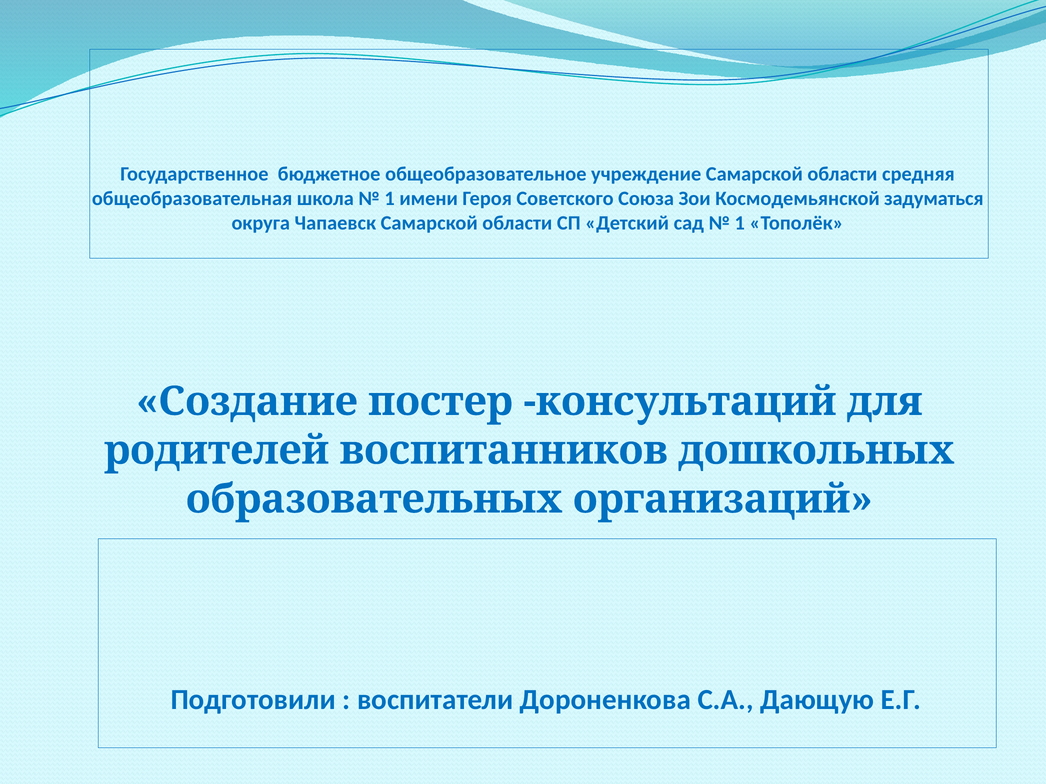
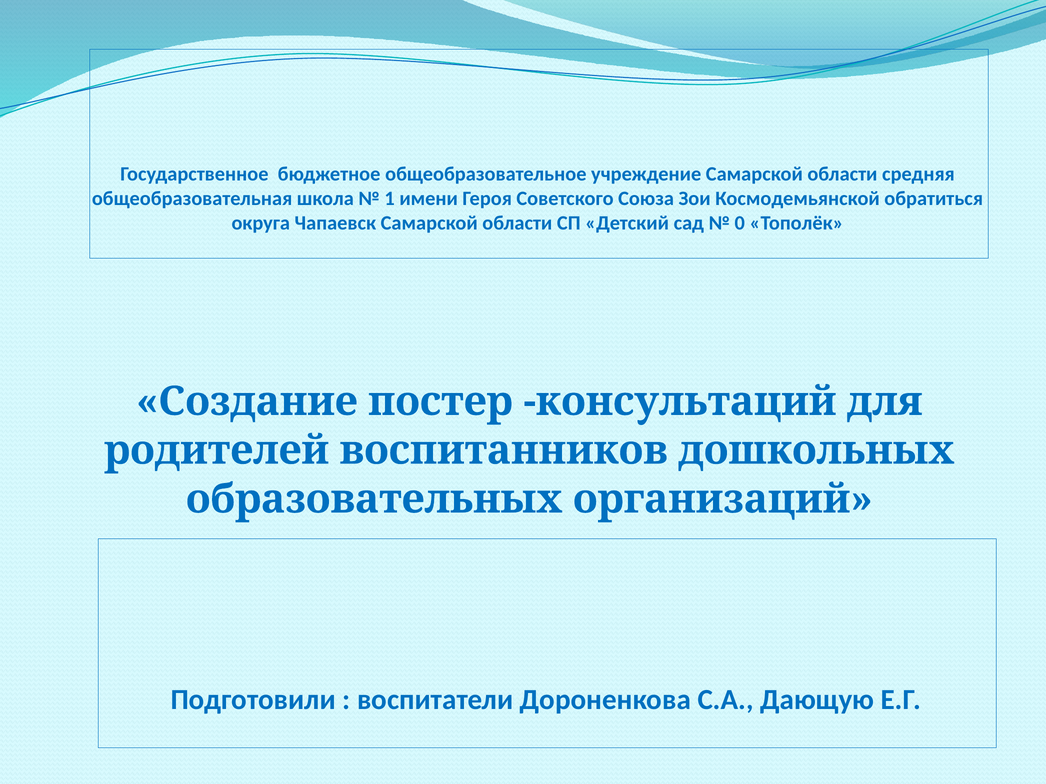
задуматься: задуматься -> обратиться (934, 199)
1: 1 -> 0 (740, 223)
